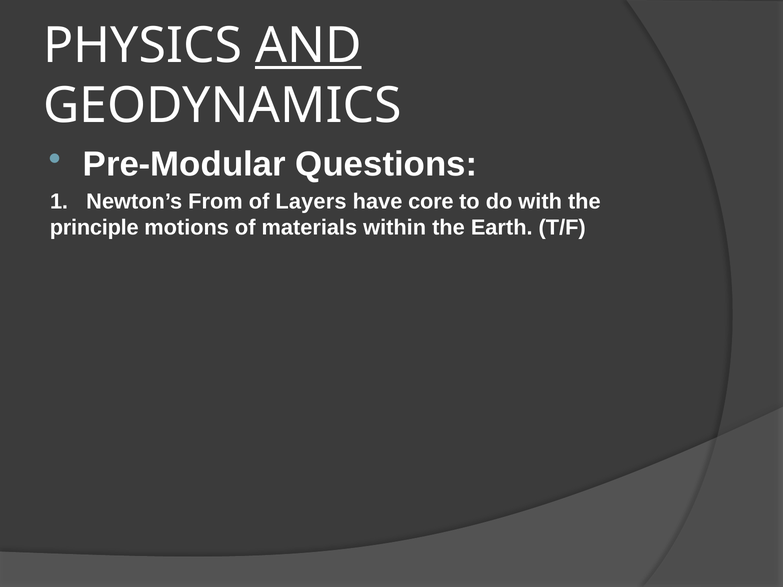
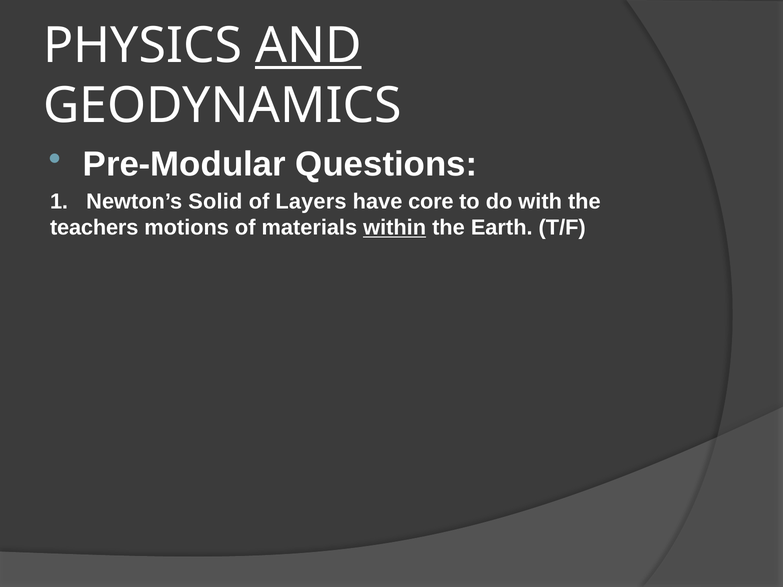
From: From -> Solid (215, 202)
principle: principle -> teachers (94, 228)
within underline: none -> present (395, 228)
